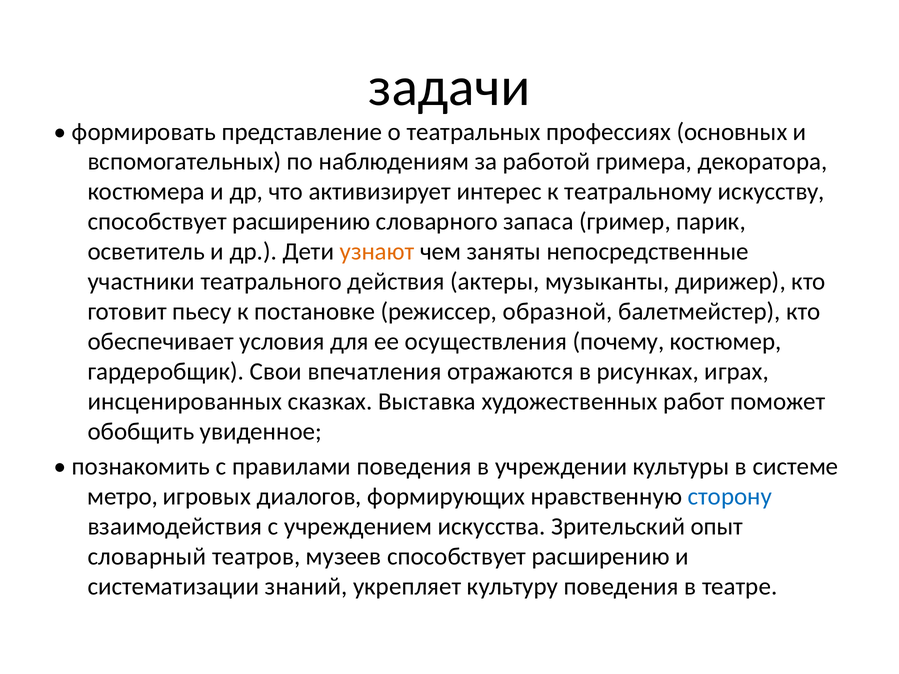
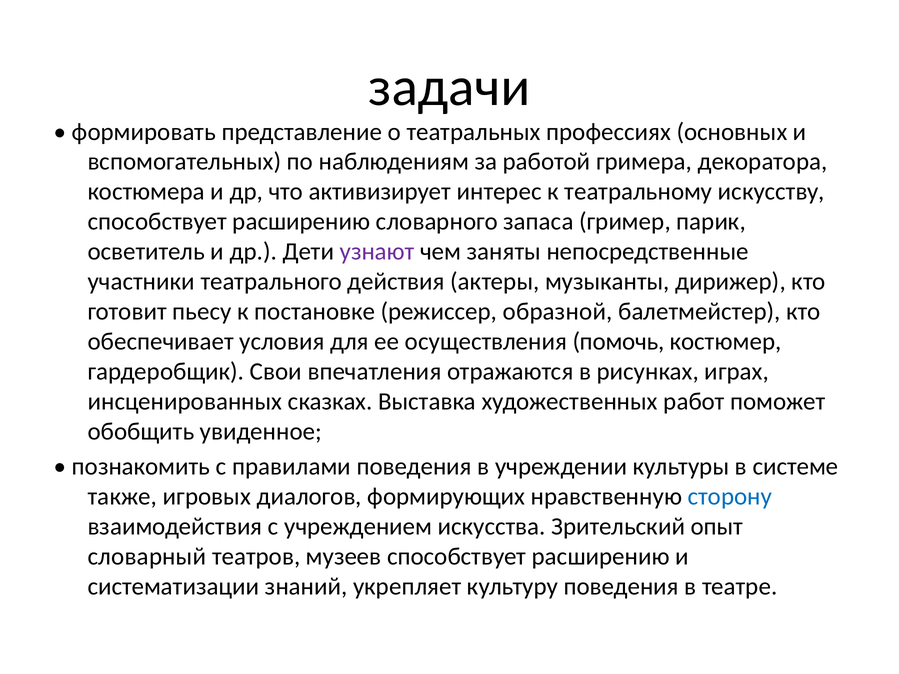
узнают colour: orange -> purple (377, 252)
почему: почему -> помочь (619, 342)
метро: метро -> также (122, 497)
